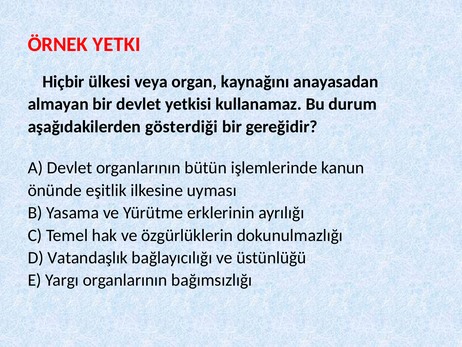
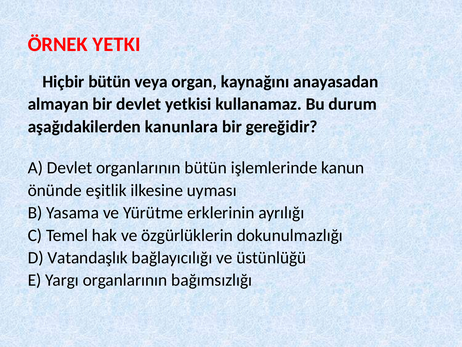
Hiçbir ülkesi: ülkesi -> bütün (110, 82)
gösterdiği: gösterdiği -> kanunlara (181, 127)
